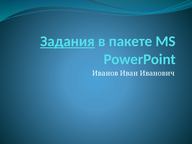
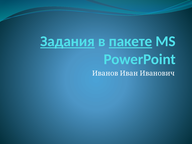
пакете underline: none -> present (130, 41)
